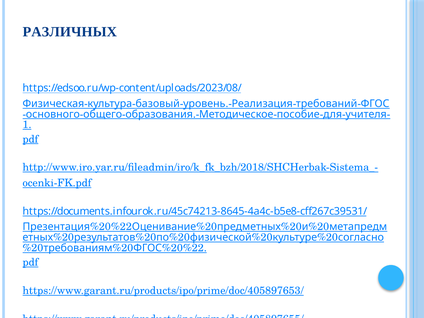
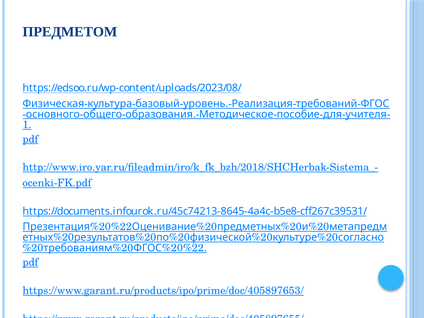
РАЗЛИЧНЫХ: РАЗЛИЧНЫХ -> ПРЕДМЕТОМ (70, 32)
